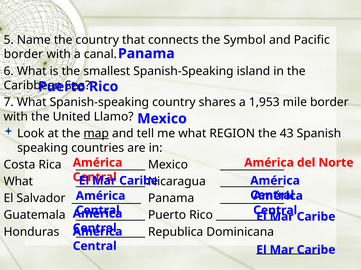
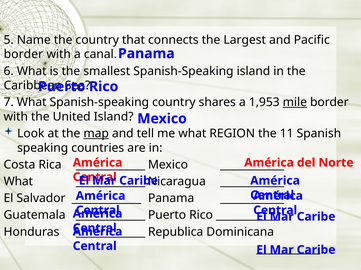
Symbol: Symbol -> Largest (245, 40)
mile underline: none -> present (295, 103)
United Llamo: Llamo -> Island (114, 117)
43: 43 -> 11 (287, 134)
